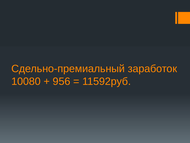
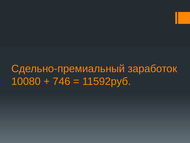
956: 956 -> 746 (62, 81)
